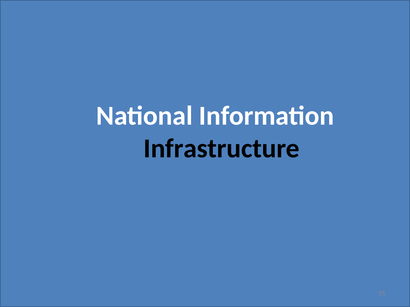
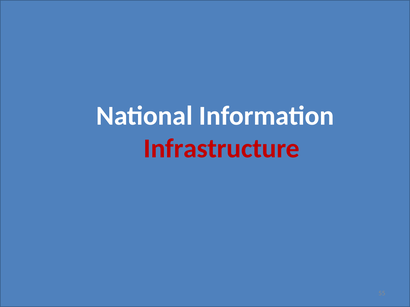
Infrastructure colour: black -> red (222, 149)
